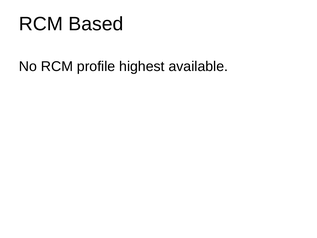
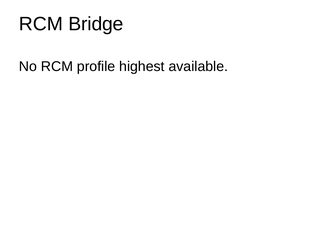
Based: Based -> Bridge (96, 24)
